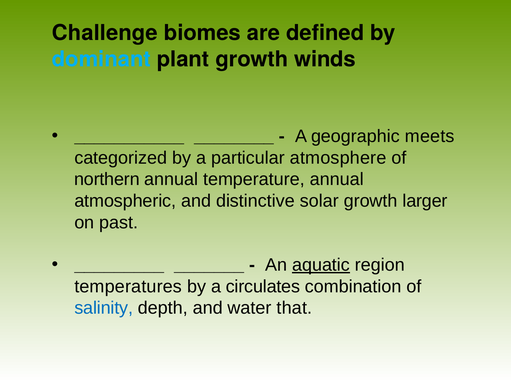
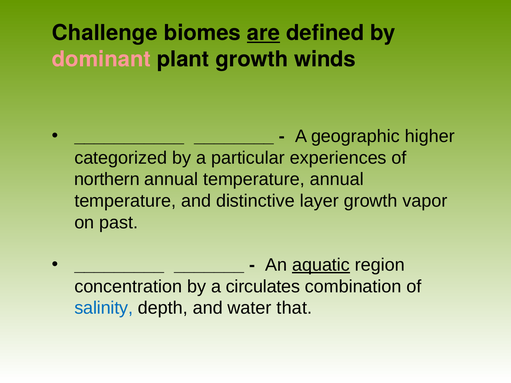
are underline: none -> present (263, 33)
dominant colour: light blue -> pink (101, 59)
meets: meets -> higher (430, 136)
atmosphere: atmosphere -> experiences (338, 158)
atmospheric: atmospheric -> temperature (125, 201)
solar: solar -> layer (319, 201)
larger: larger -> vapor (425, 201)
temperatures: temperatures -> concentration (128, 287)
